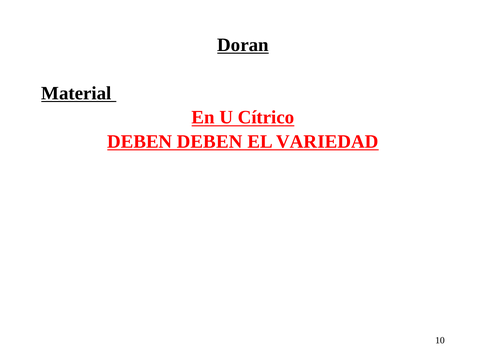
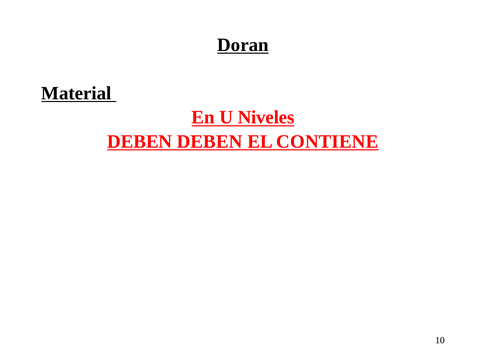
Cítrico: Cítrico -> Niveles (266, 118)
VARIEDAD: VARIEDAD -> CONTIENE (327, 142)
